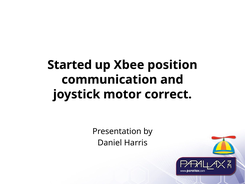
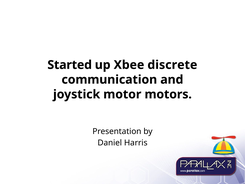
position: position -> discrete (172, 65)
correct: correct -> motors (168, 94)
